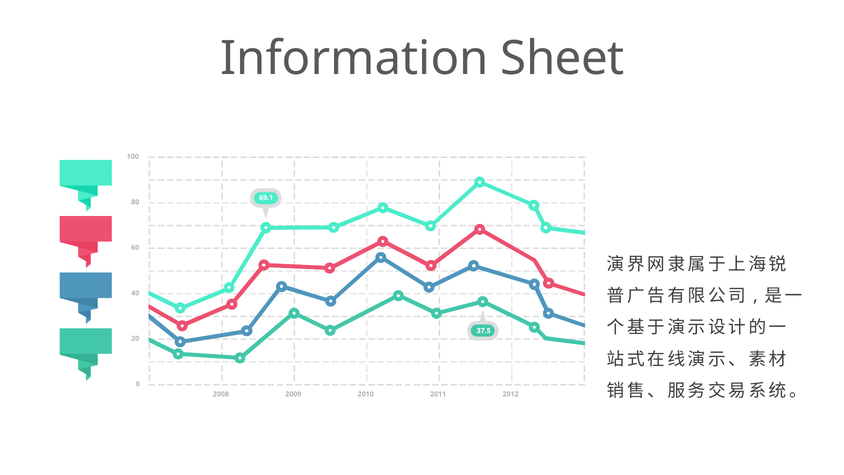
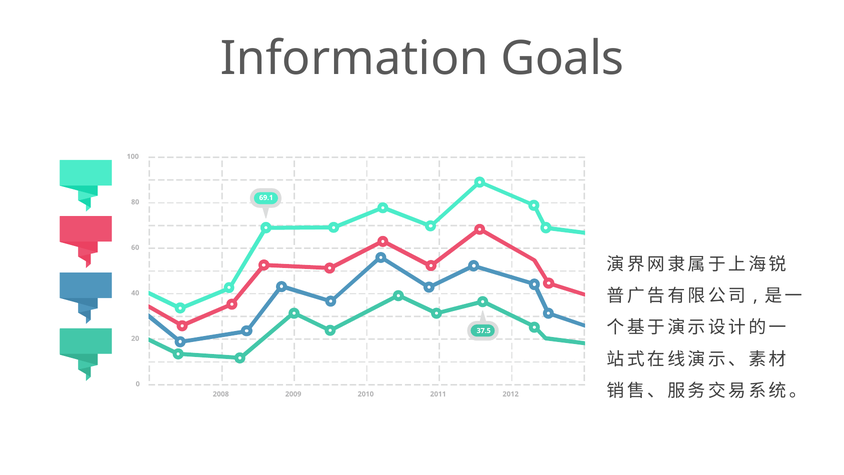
Sheet: Sheet -> Goals (562, 58)
